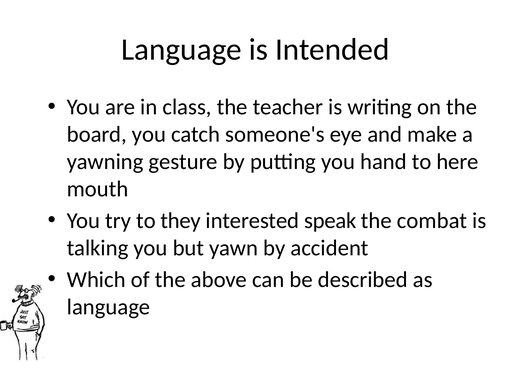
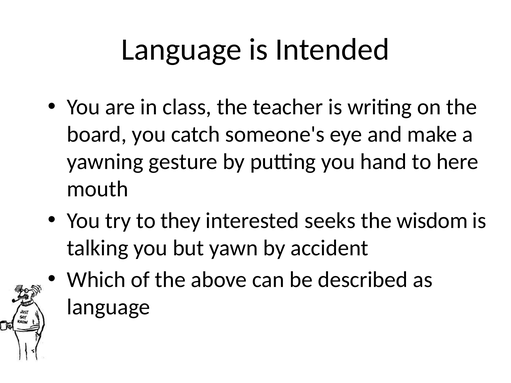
speak: speak -> seeks (330, 221)
combat: combat -> wisdom (432, 221)
